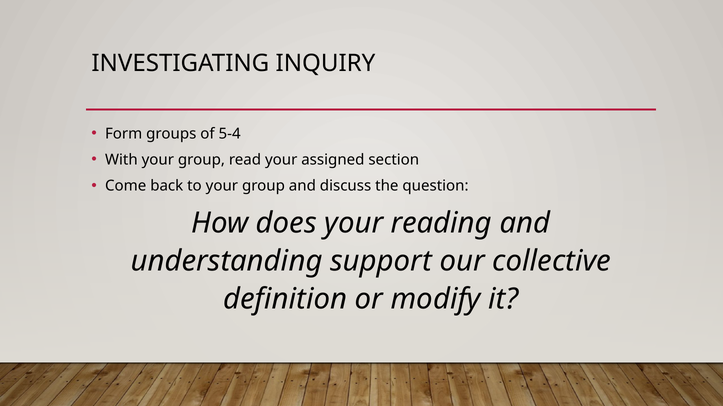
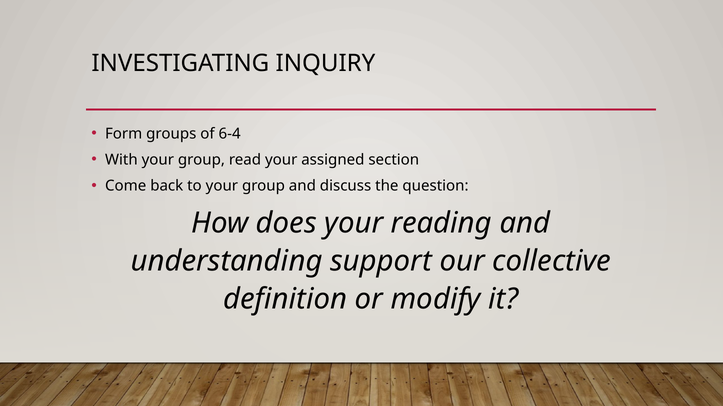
5-4: 5-4 -> 6-4 (230, 134)
